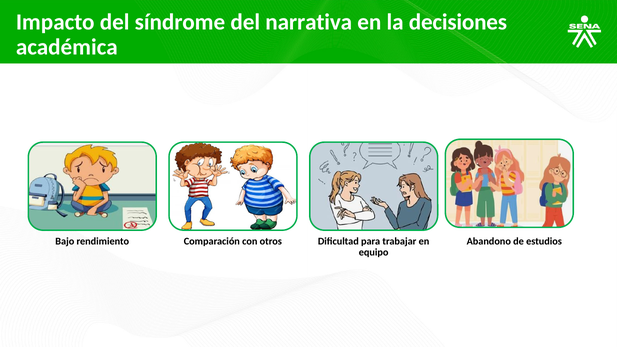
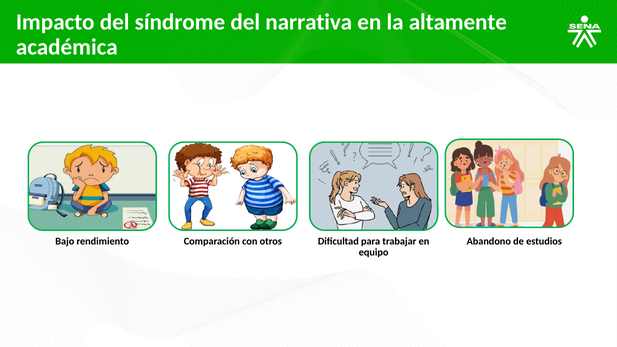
decisiones: decisiones -> altamente (458, 22)
